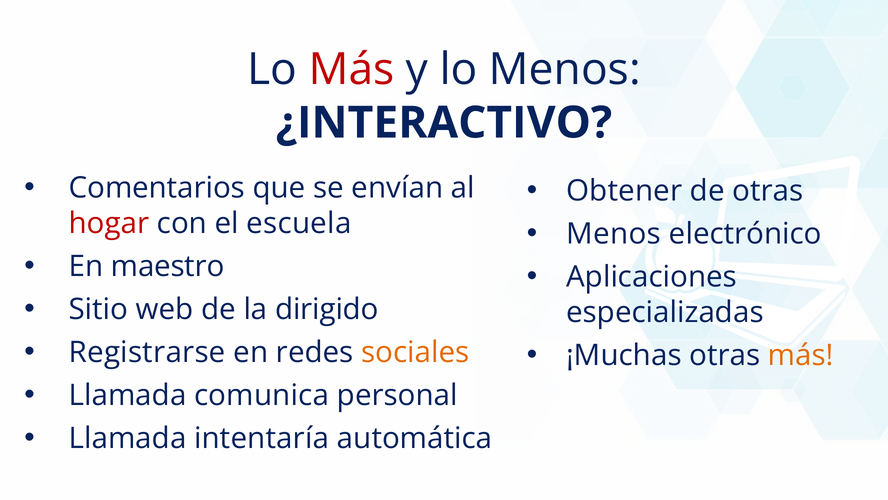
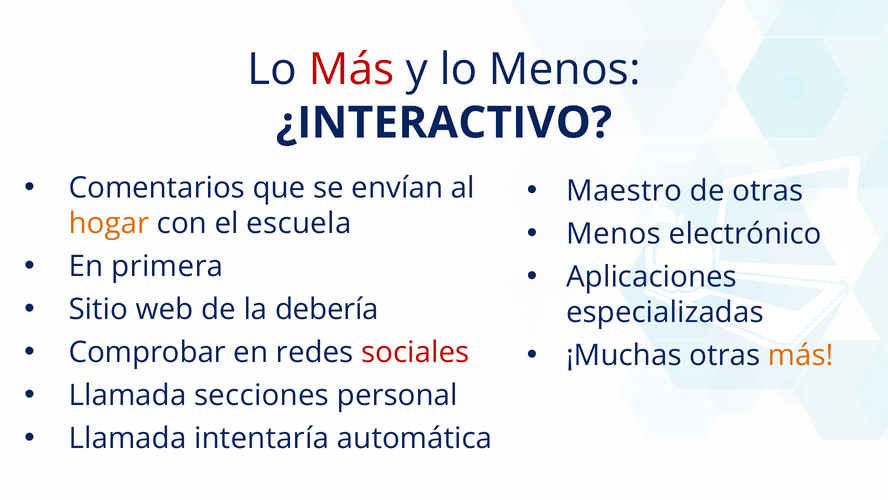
Obtener: Obtener -> Maestro (624, 191)
hogar colour: red -> orange (109, 223)
maestro: maestro -> primera (167, 266)
dirigido: dirigido -> debería (327, 309)
Registrarse: Registrarse -> Comprobar (147, 352)
sociales colour: orange -> red (415, 352)
comunica: comunica -> secciones (262, 395)
